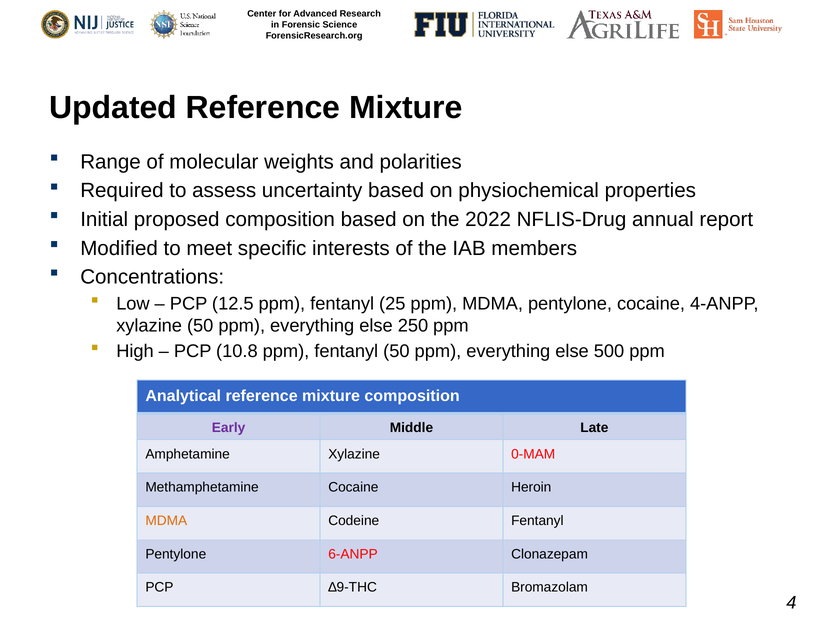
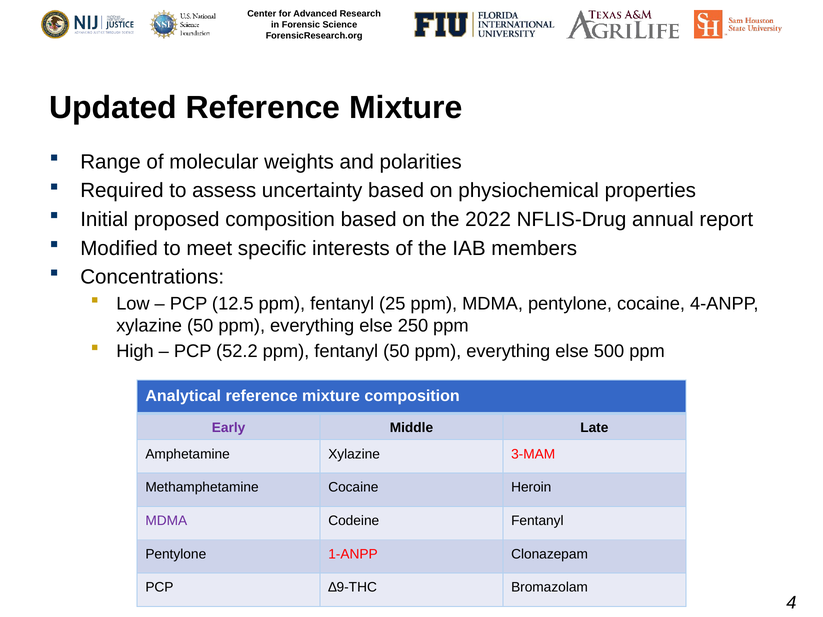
10.8: 10.8 -> 52.2 (237, 351)
0-MAM: 0-MAM -> 3-MAM (533, 454)
MDMA colour: orange -> purple (166, 521)
6-ANPP: 6-ANPP -> 1-ANPP (353, 554)
